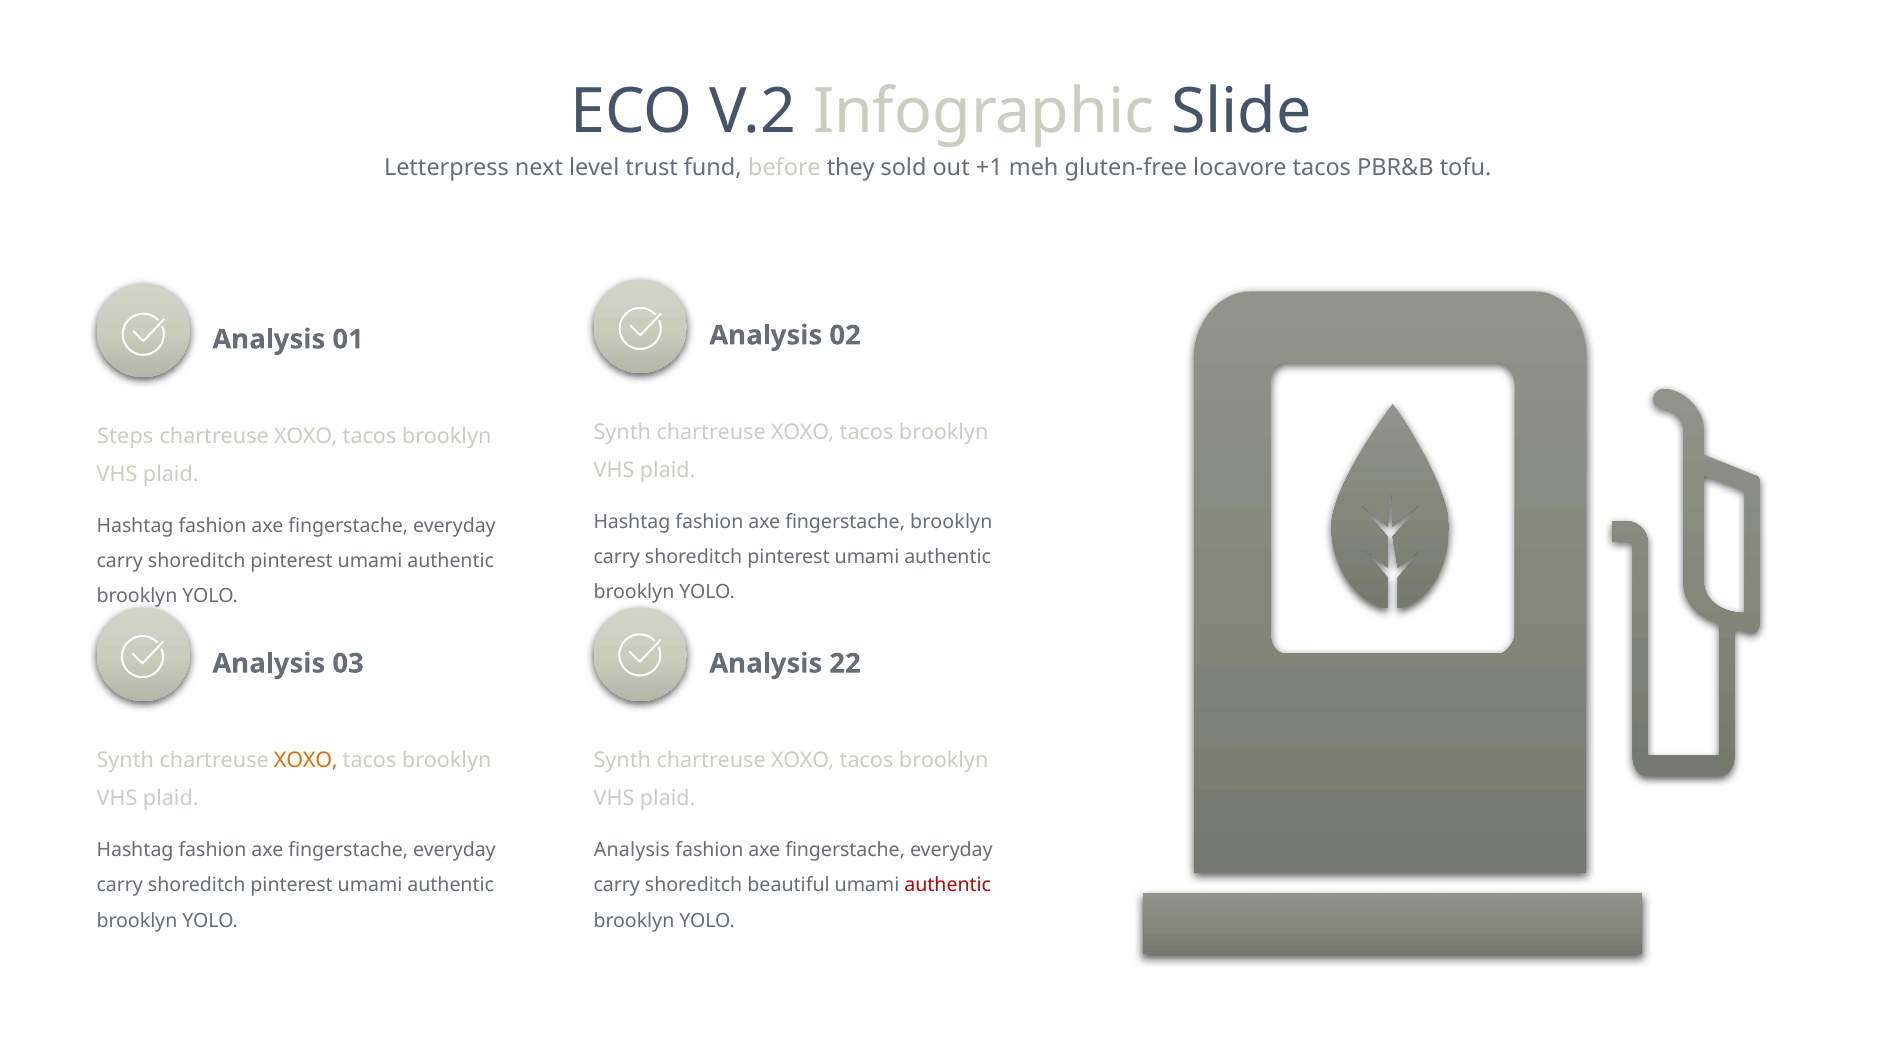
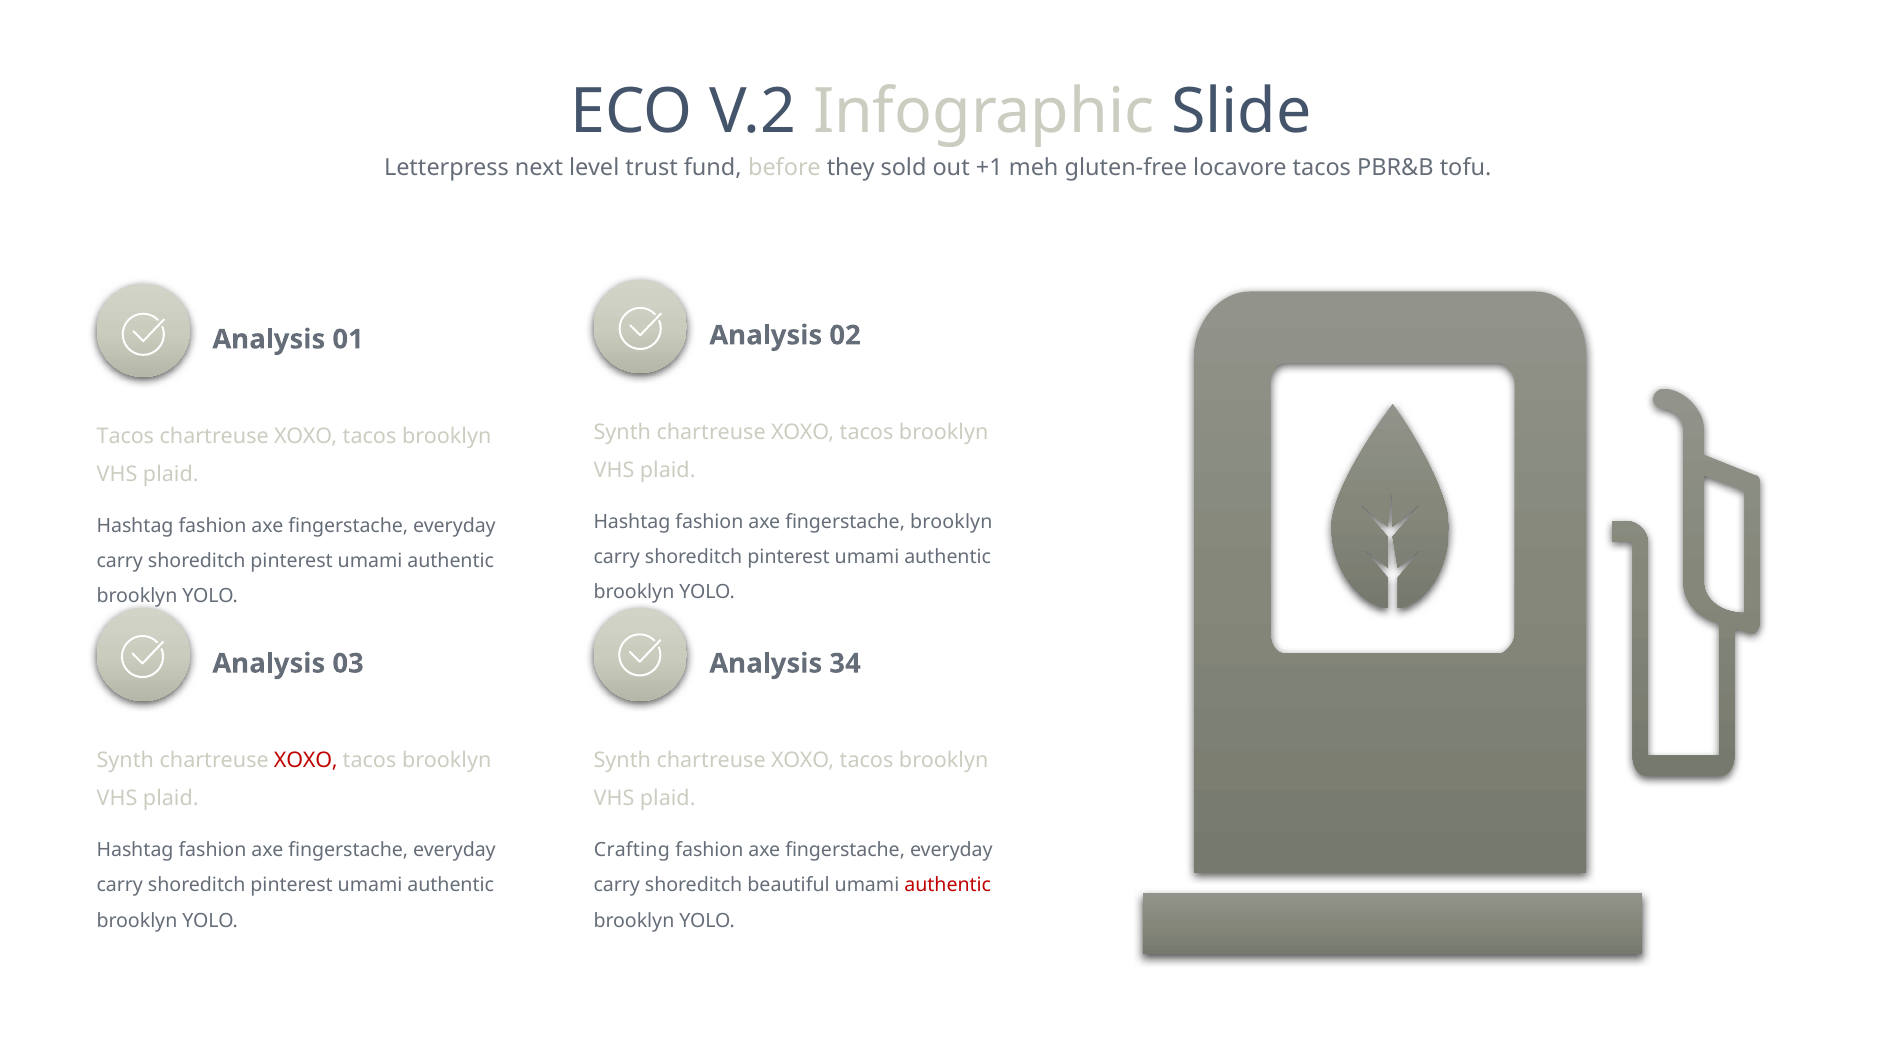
Steps: Steps -> Tacos (125, 436)
22: 22 -> 34 (845, 664)
XOXO colour: orange -> red (306, 760)
Analysis: Analysis -> Crafting (632, 850)
